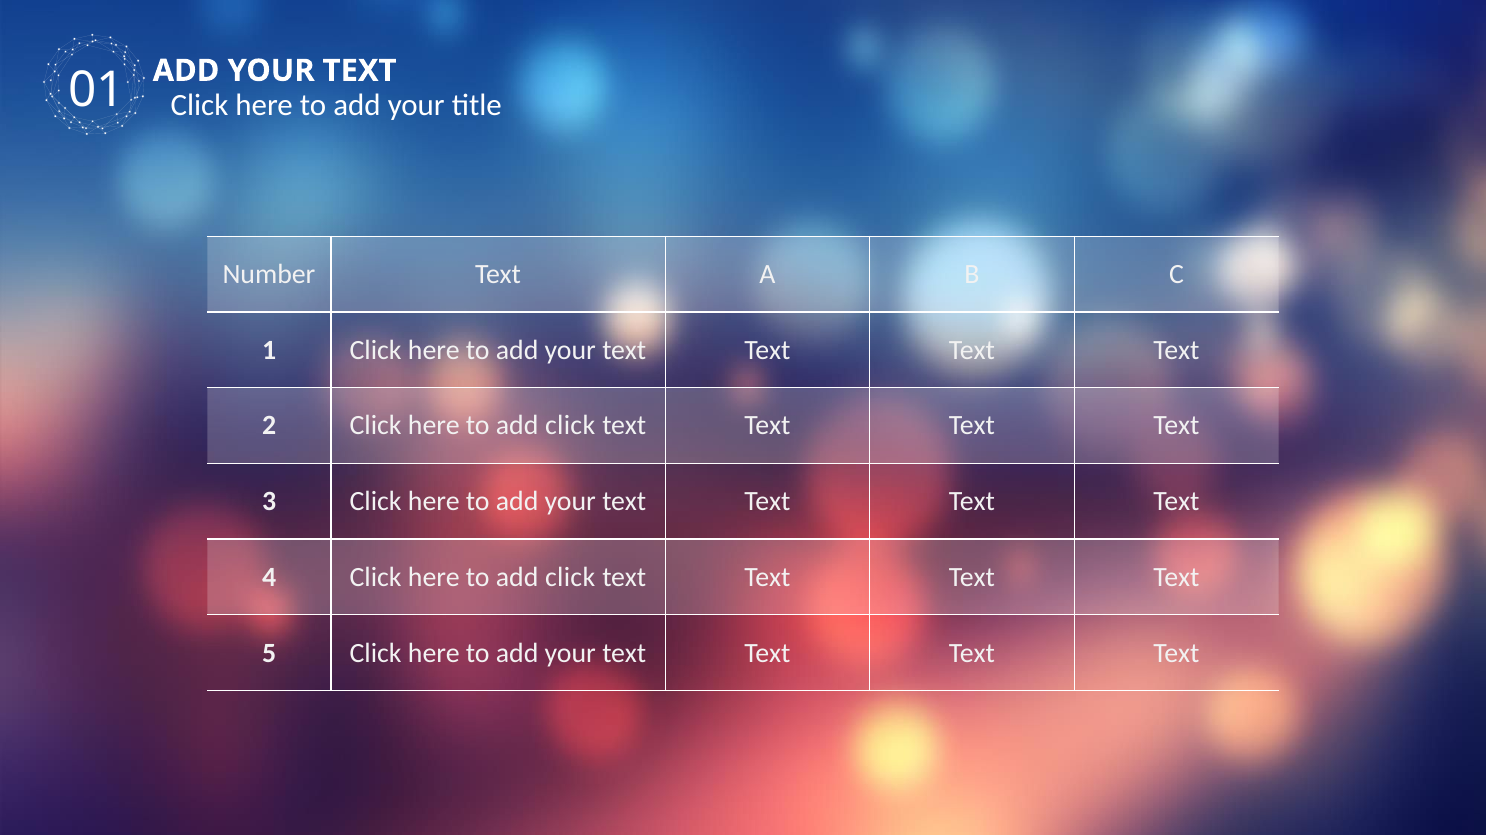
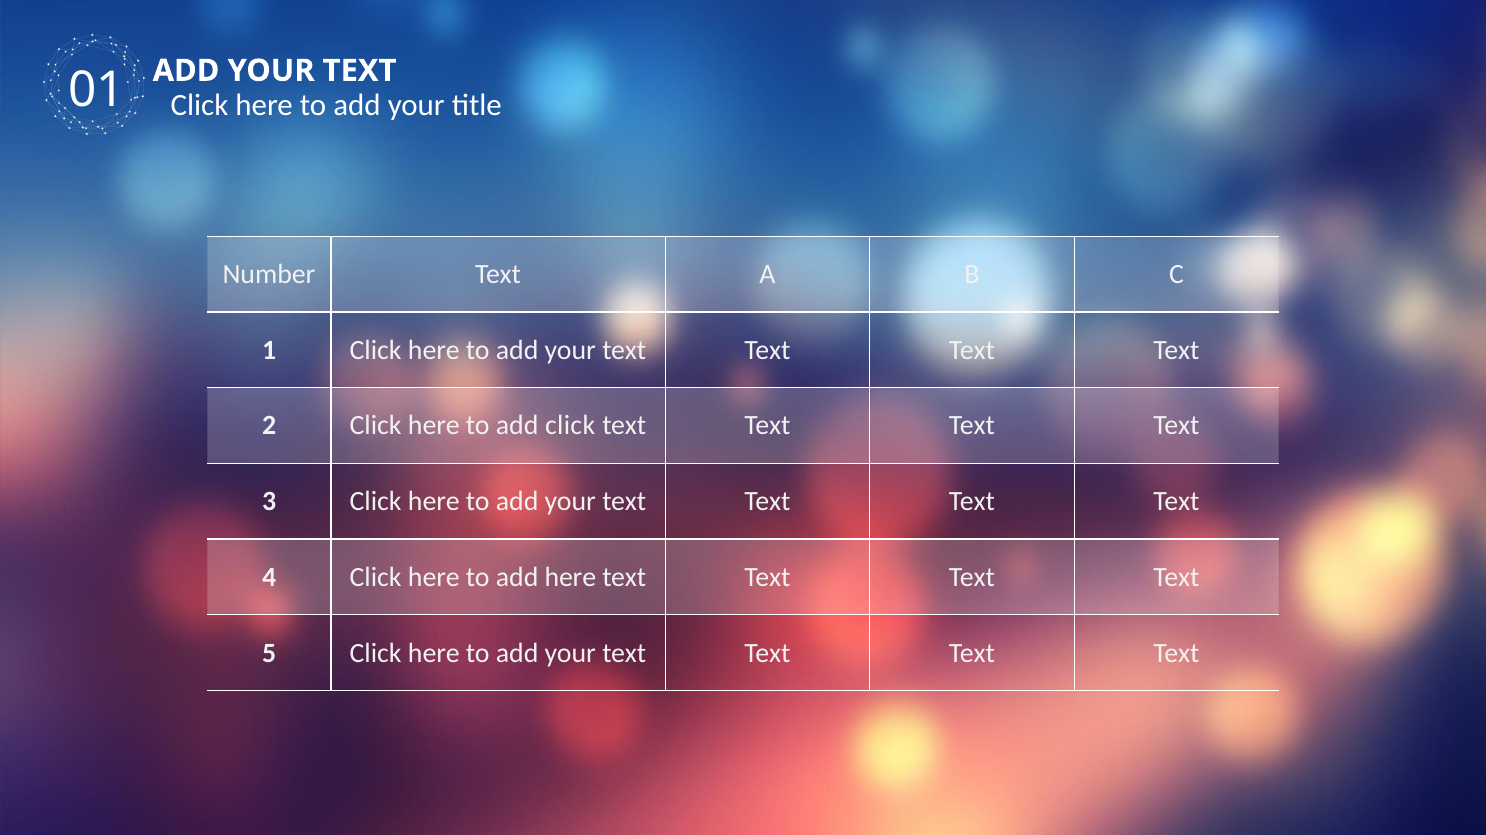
click: click -> here (570, 578)
